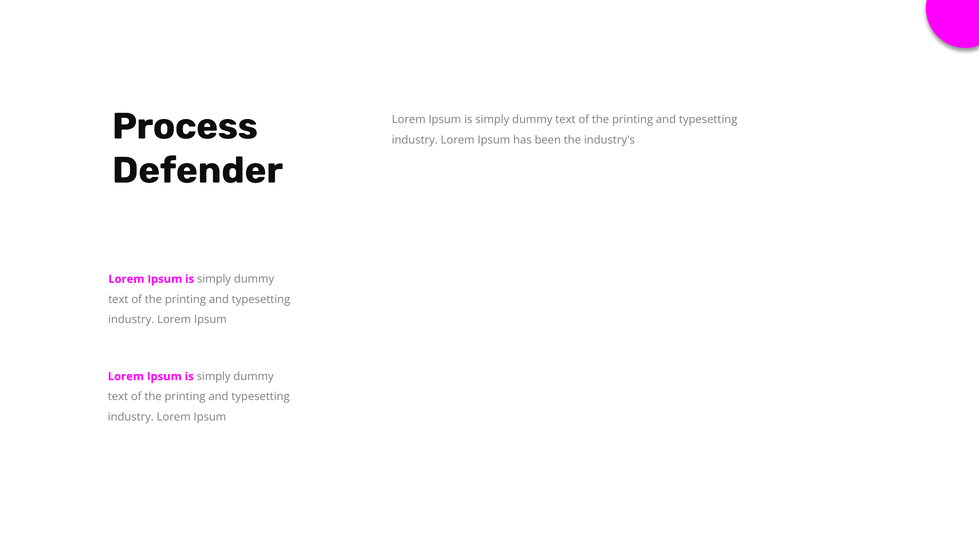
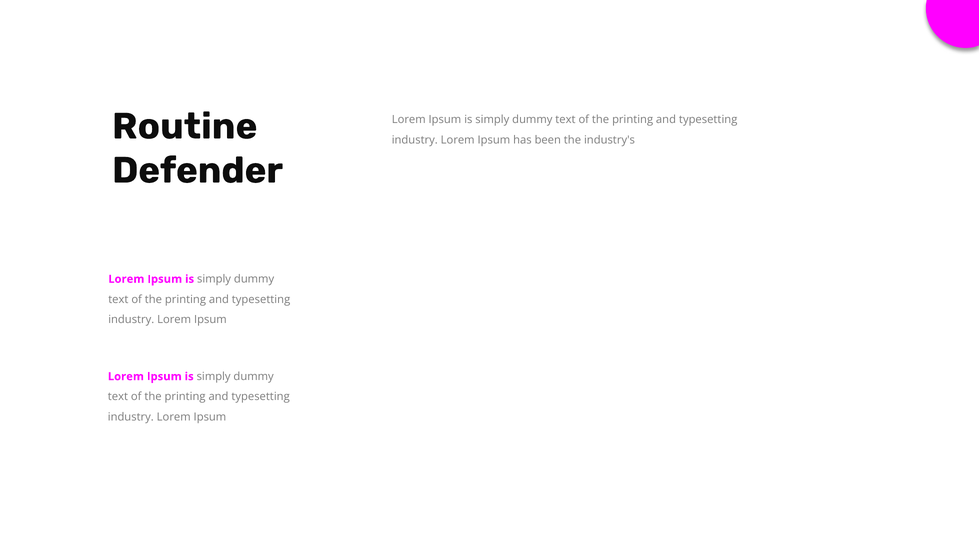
Process: Process -> Routine (185, 126)
